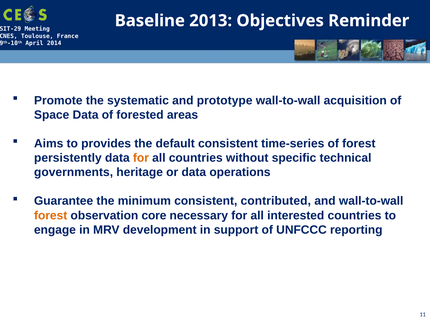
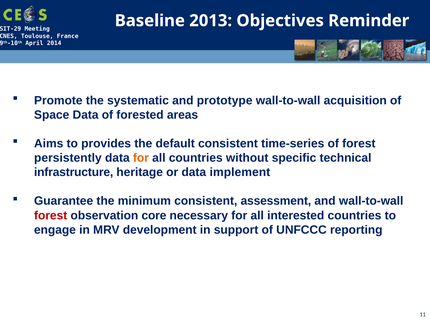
governments: governments -> infrastructure (74, 172)
operations: operations -> implement (240, 172)
contributed: contributed -> assessment (276, 201)
forest colour: orange -> red (51, 215)
